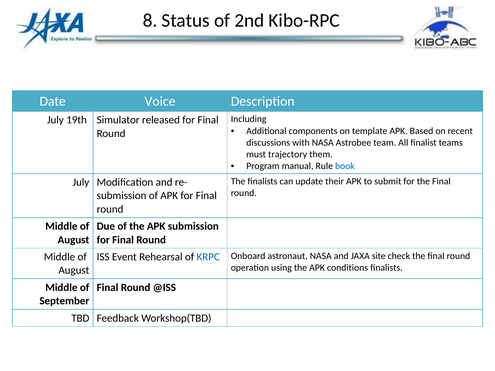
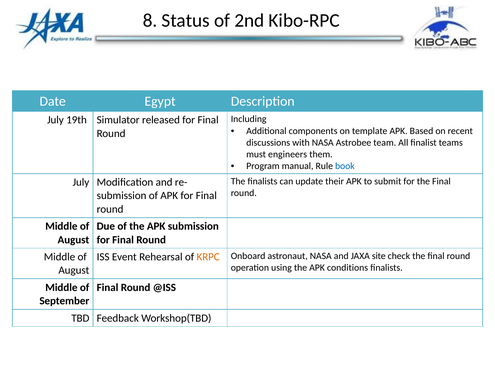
Voice: Voice -> Egypt (160, 101)
trajectory: trajectory -> engineers (288, 154)
KRPC colour: blue -> orange (208, 257)
